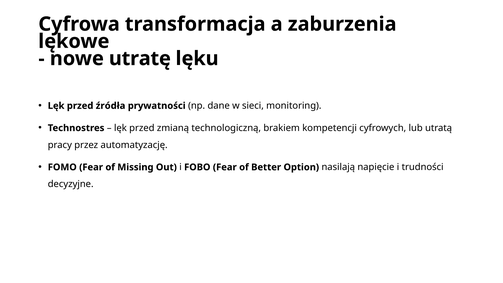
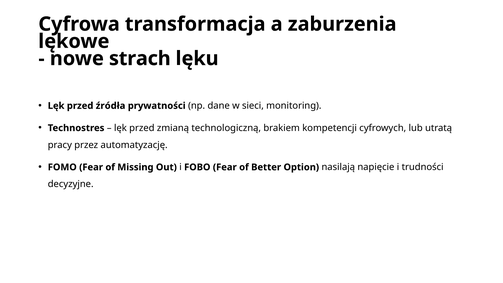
utratę: utratę -> strach (140, 59)
